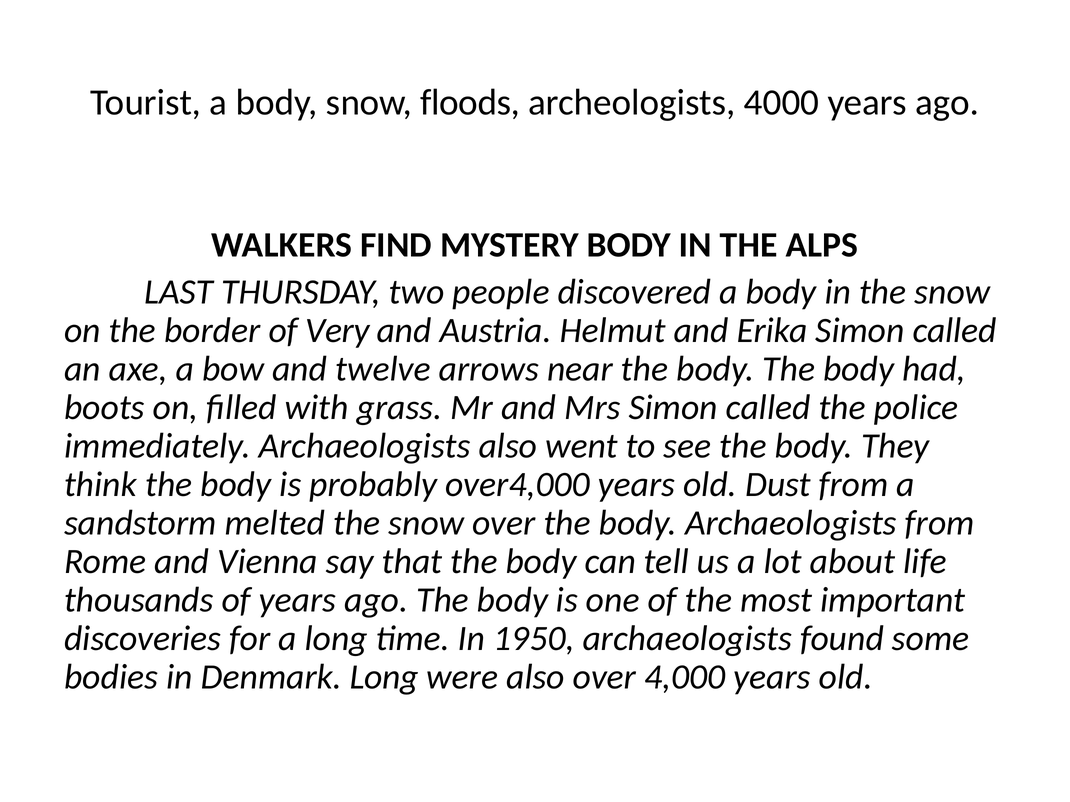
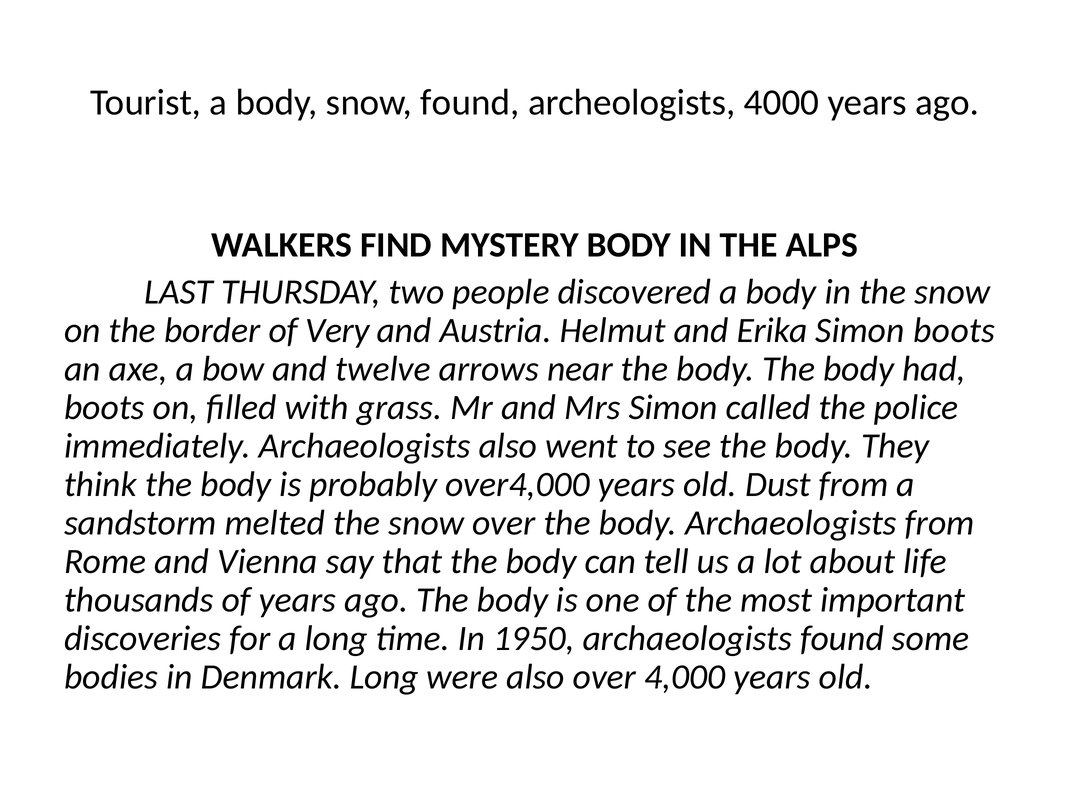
snow floods: floods -> found (470, 102)
Erika Simon called: called -> boots (954, 331)
